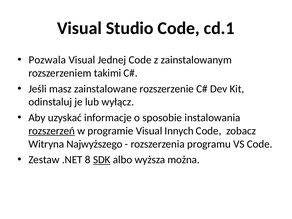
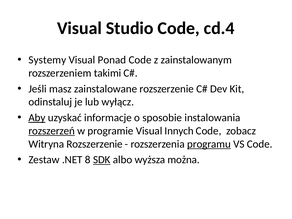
cd.1: cd.1 -> cd.4 (219, 28)
Pozwala: Pozwala -> Systemy (47, 60)
Jednej: Jednej -> Ponad (112, 60)
Aby underline: none -> present (37, 118)
Witryna Najwyższego: Najwyższego -> Rozszerzenie (95, 144)
programu underline: none -> present (209, 144)
